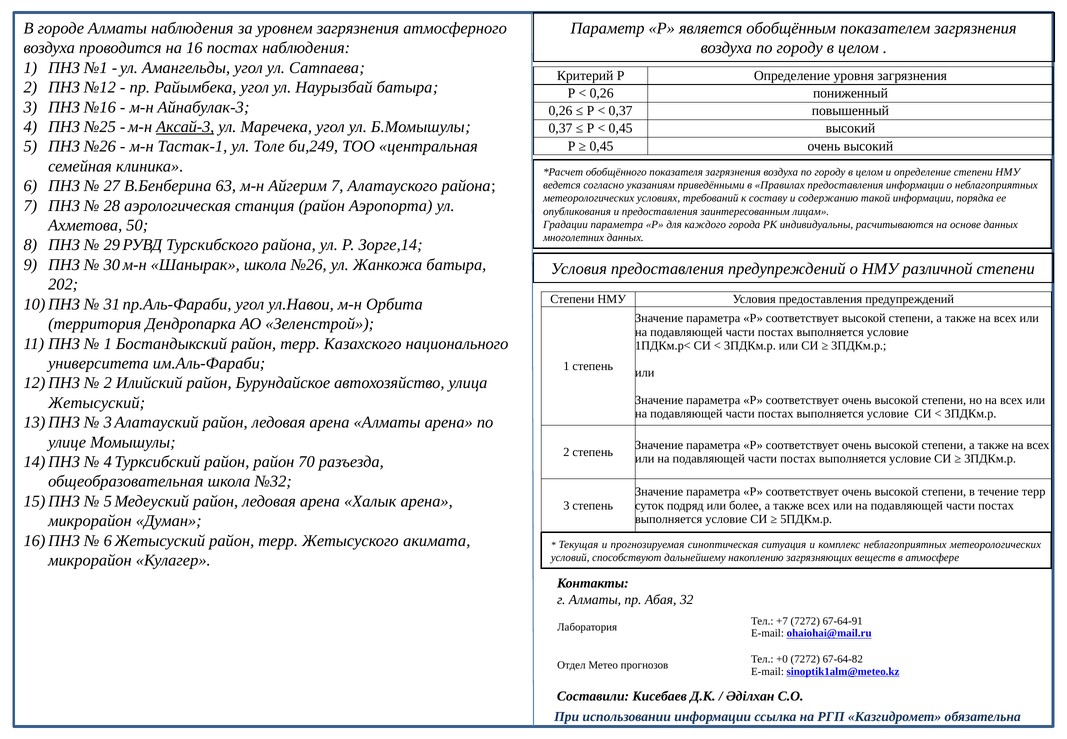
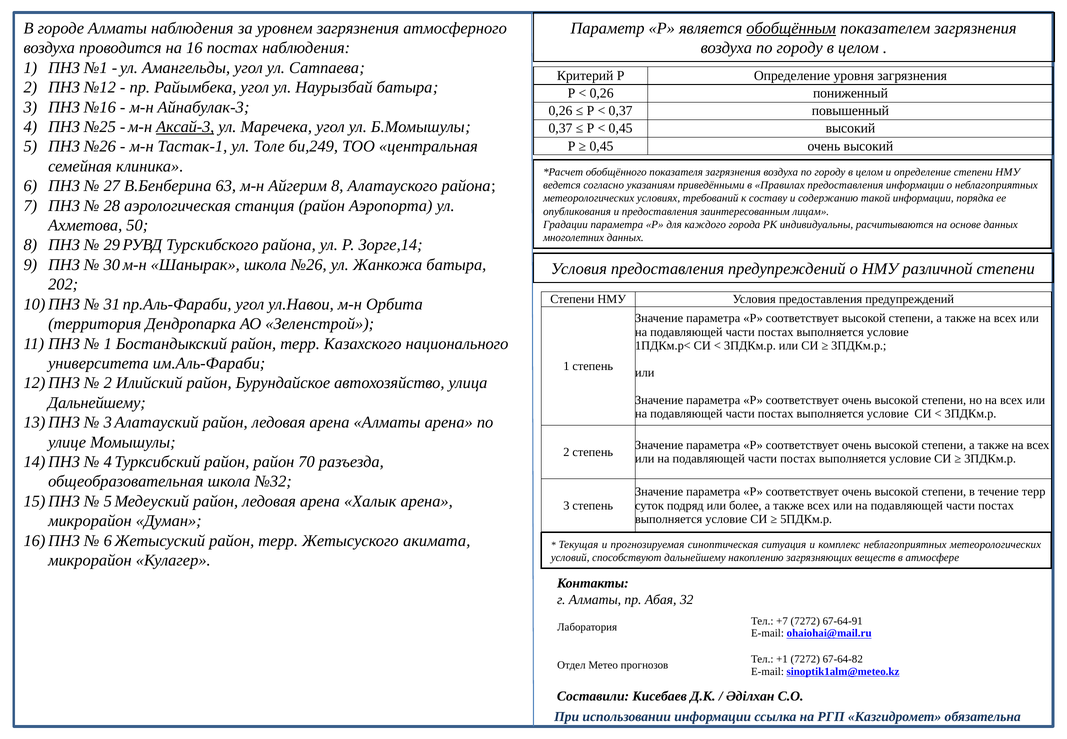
обобщённым underline: none -> present (791, 28)
Айгерим 7: 7 -> 8 (337, 186)
Жетысуский: Жетысуский -> Дальнейшему (97, 403)
+0: +0 -> +1 (782, 659)
